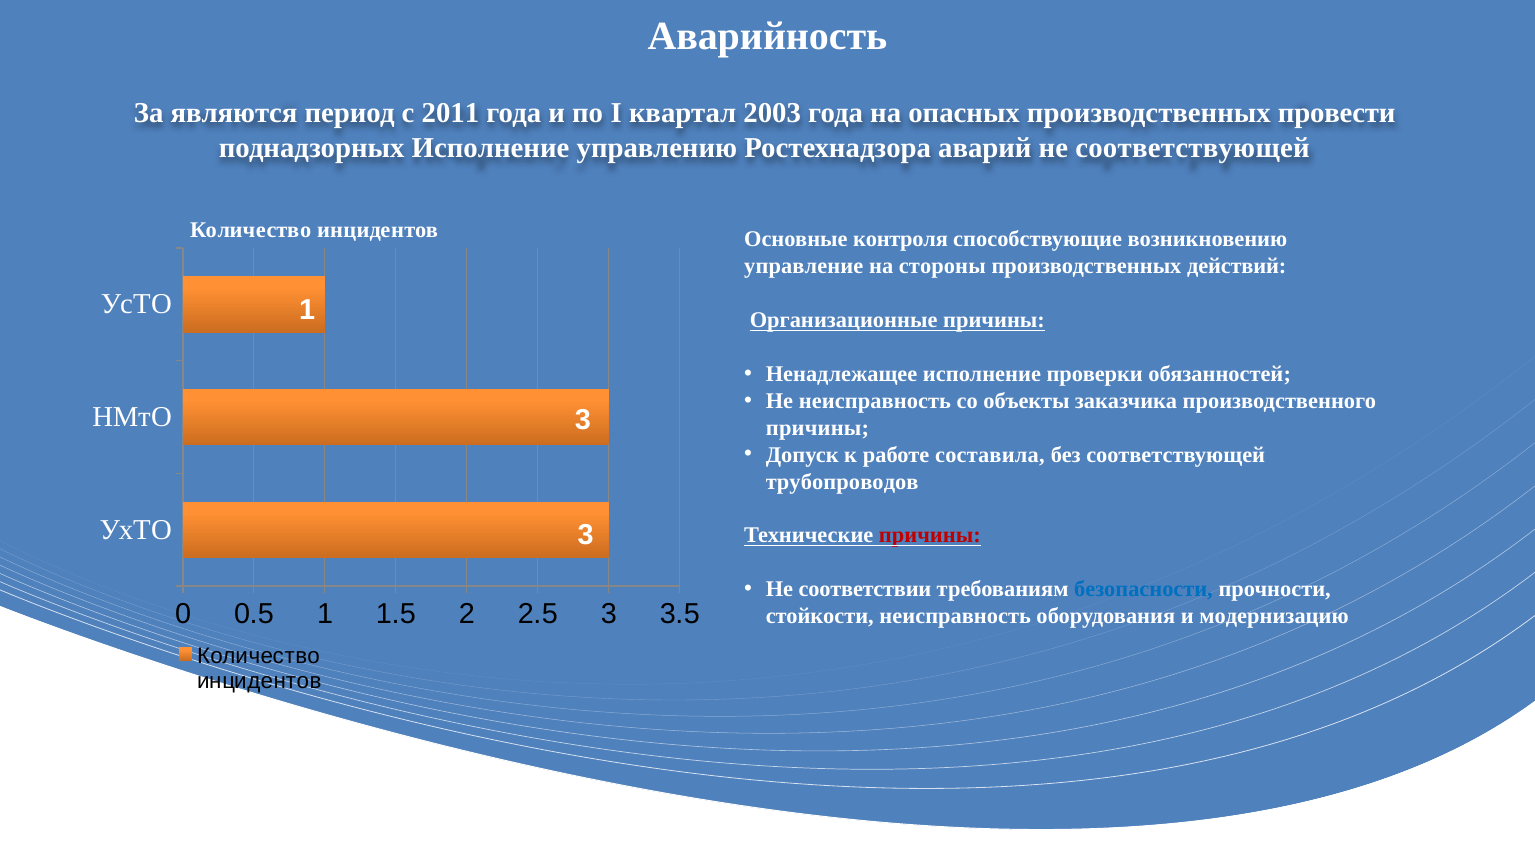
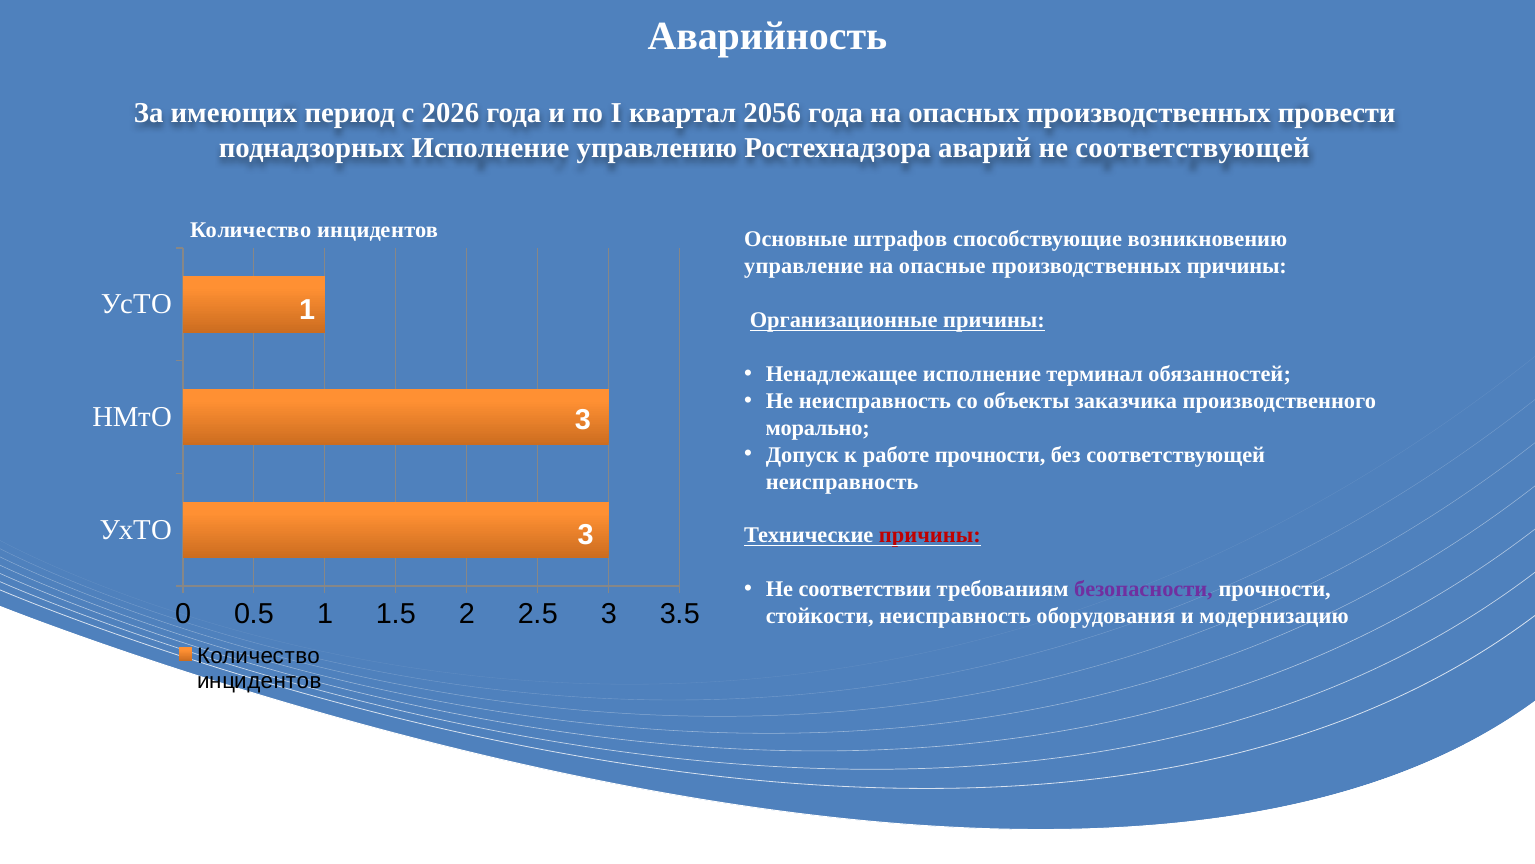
являются: являются -> имеющих (234, 113)
2011: 2011 -> 2026 (450, 113)
2003: 2003 -> 2056 (772, 113)
контроля: контроля -> штрафов (900, 239)
стороны: стороны -> опасные (942, 266)
производственных действий: действий -> причины (1237, 266)
проверки: проверки -> терминал (1095, 374)
причины: причины -> морально (818, 428)
работе составила: составила -> прочности (990, 454)
трубопроводов: трубопроводов -> неисправность (842, 481)
безопасности colour: blue -> purple (1143, 589)
